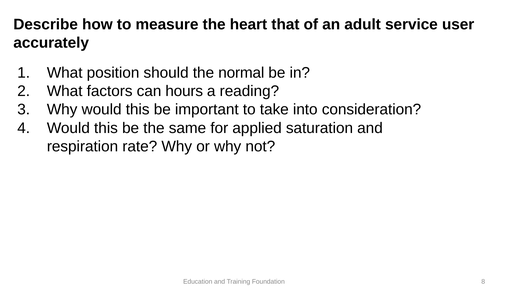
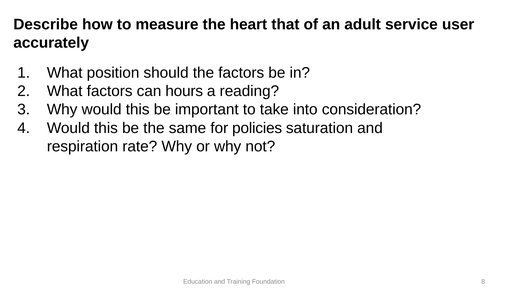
the normal: normal -> factors (241, 73)
applied: applied -> policies (257, 128)
